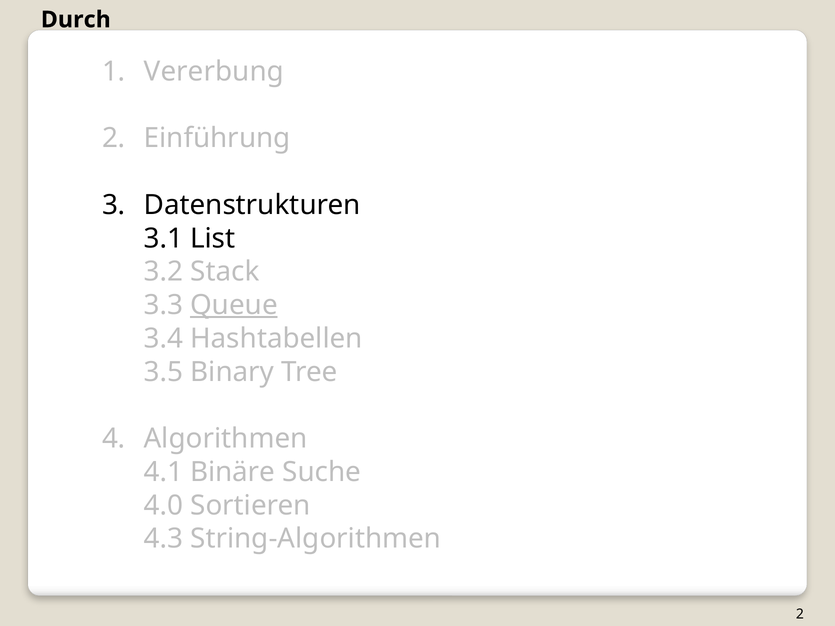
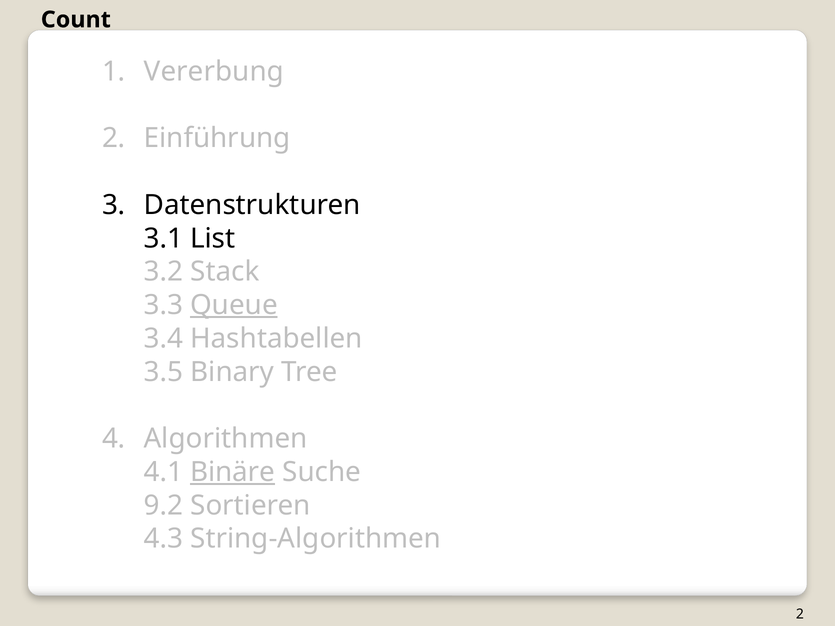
Durch: Durch -> Count (76, 20)
Binäre underline: none -> present (233, 472)
4.0: 4.0 -> 9.2 (163, 506)
